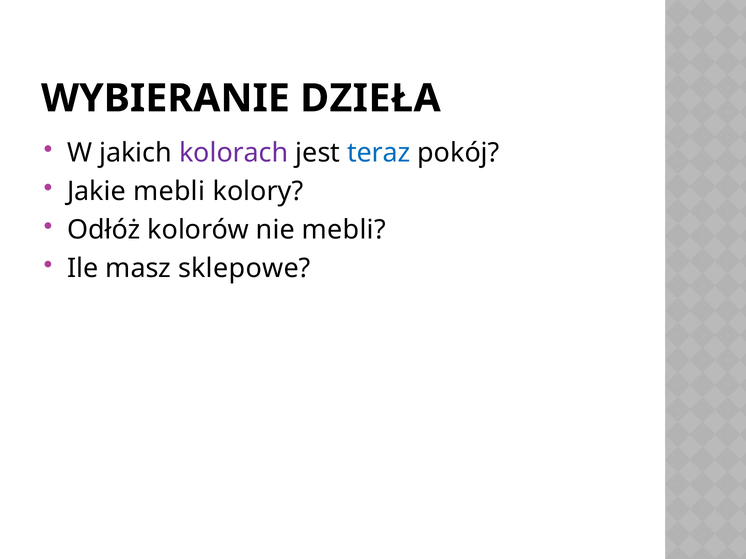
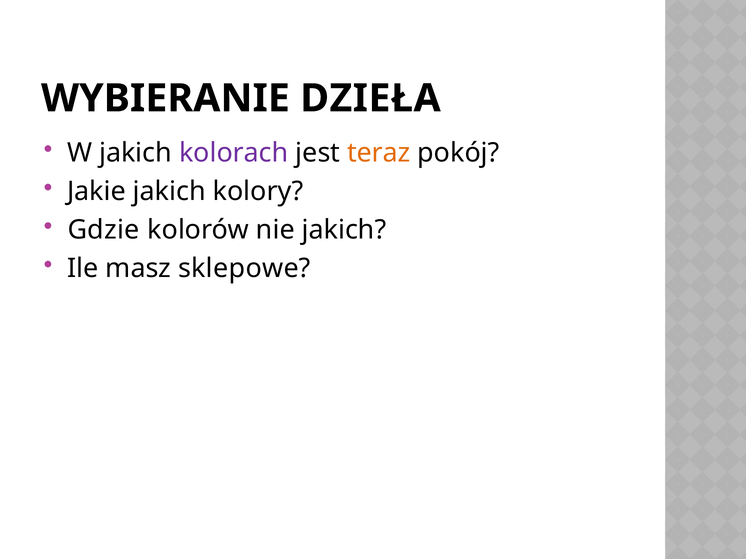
teraz colour: blue -> orange (379, 153)
Jakie mebli: mebli -> jakich (169, 192)
Odłóż: Odłóż -> Gdzie (104, 230)
nie mebli: mebli -> jakich (344, 230)
